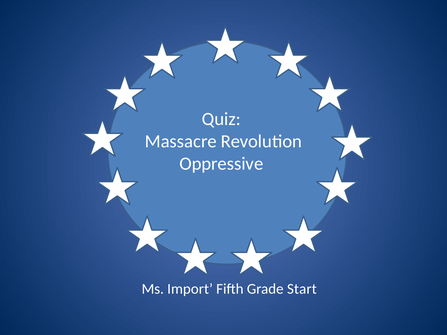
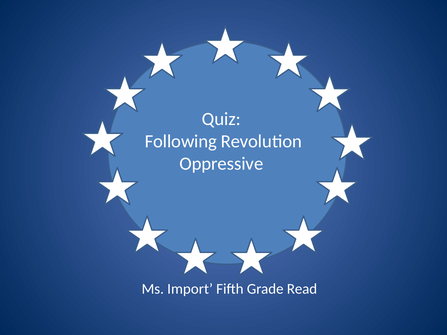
Massacre: Massacre -> Following (181, 141)
Start: Start -> Read (302, 289)
